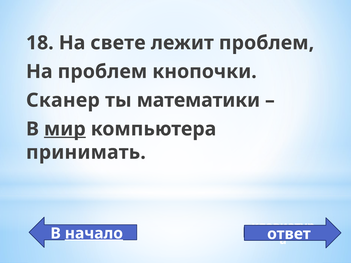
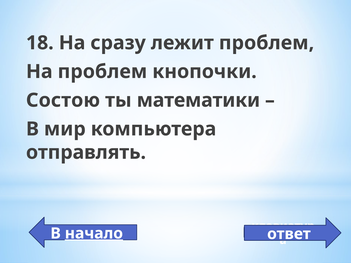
свете: свете -> сразу (118, 43)
Сканер: Сканер -> Состою (63, 100)
мир underline: present -> none (65, 129)
принимать: принимать -> отправлять (86, 152)
